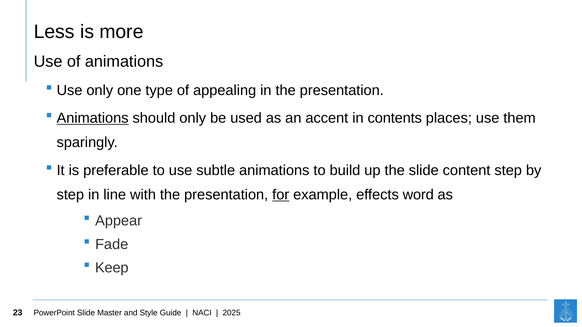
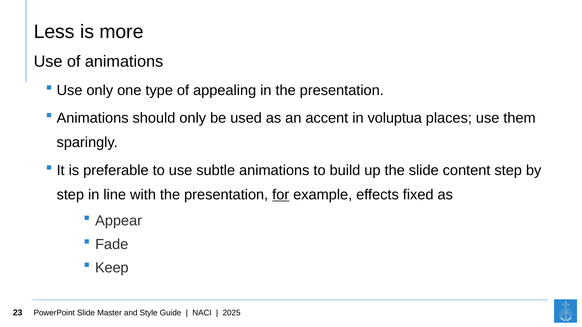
Animations underline: present -> none (93, 118)
contents: contents -> voluptua (395, 118)
word: word -> fixed (418, 195)
